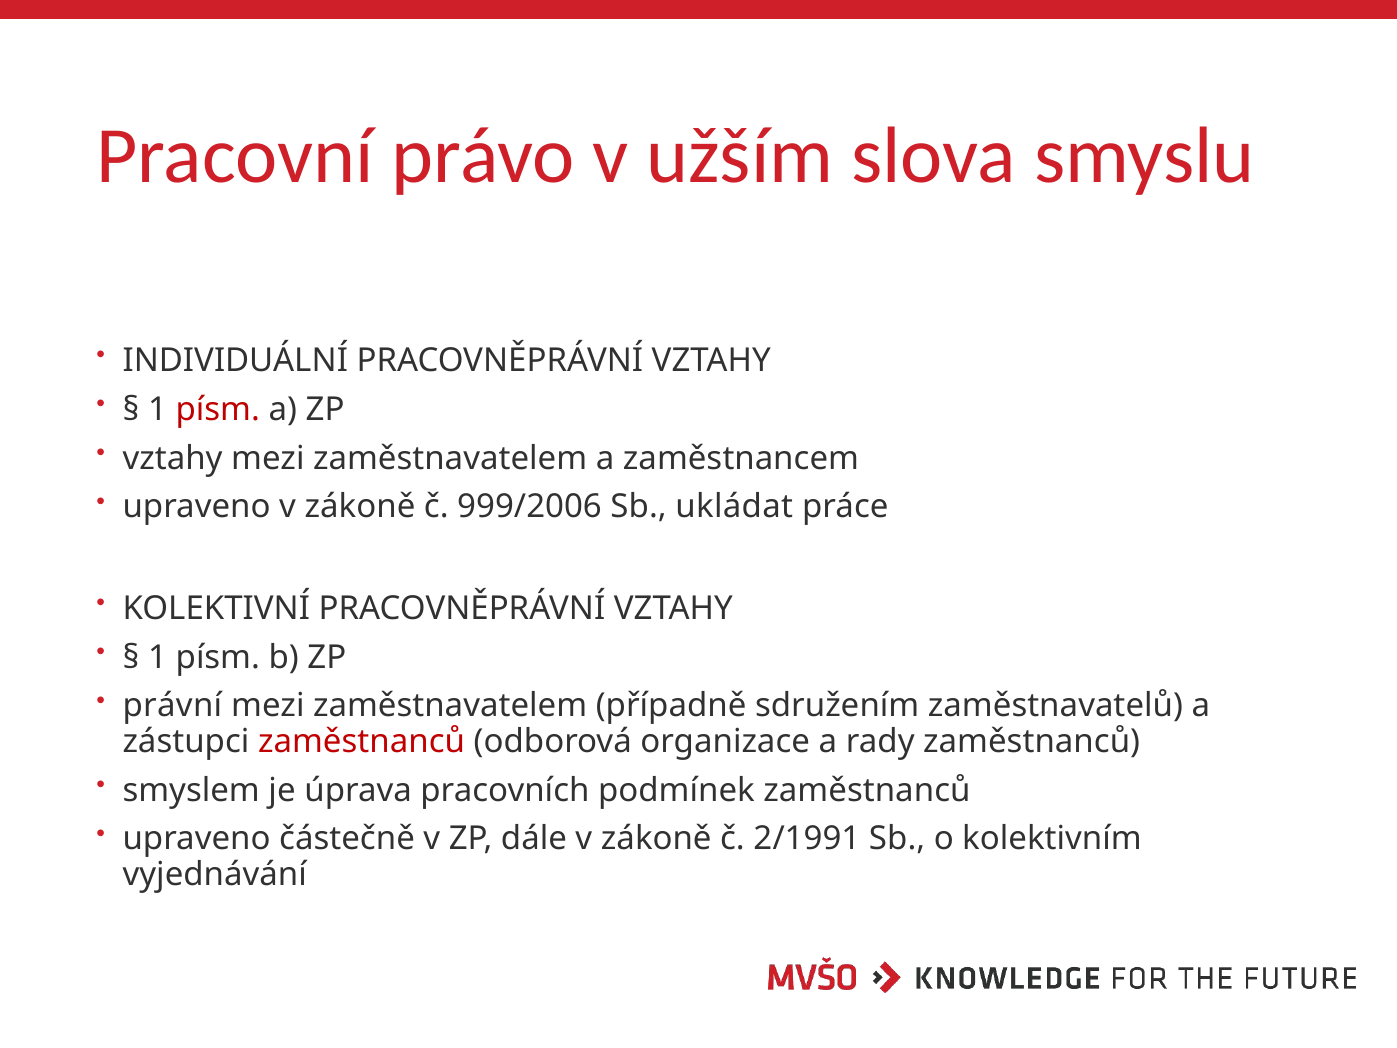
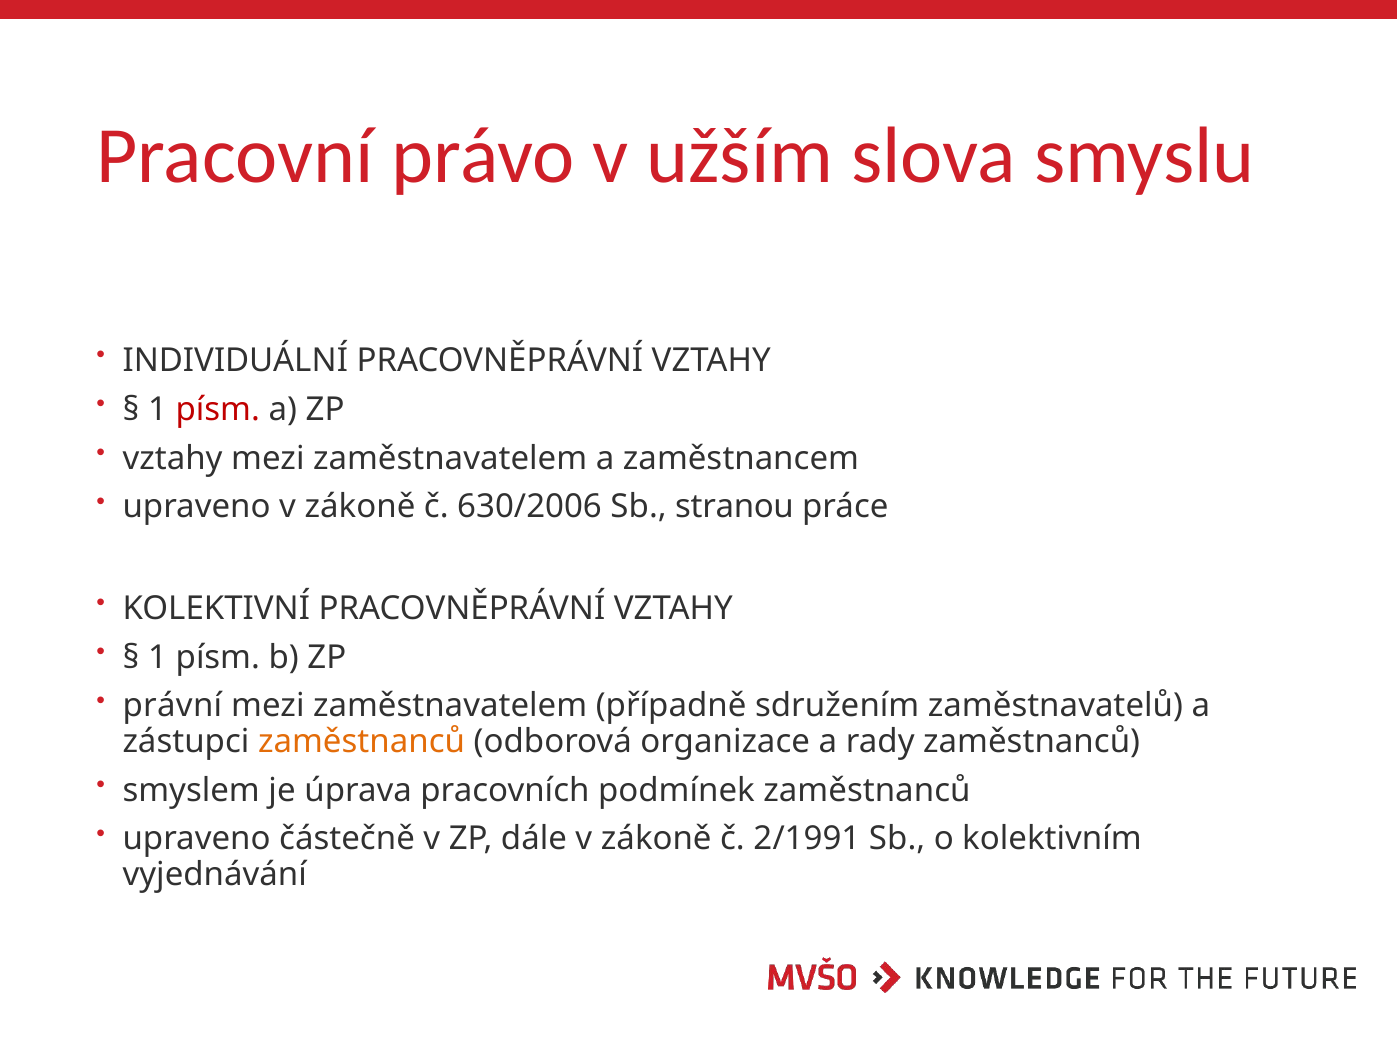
999/2006: 999/2006 -> 630/2006 (530, 507)
ukládat: ukládat -> stranou (735, 507)
zaměstnanců colour: red -> orange (362, 741)
